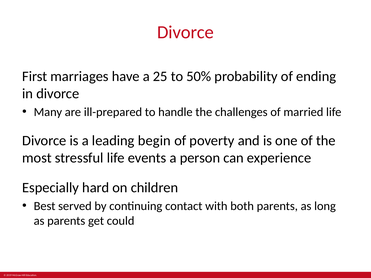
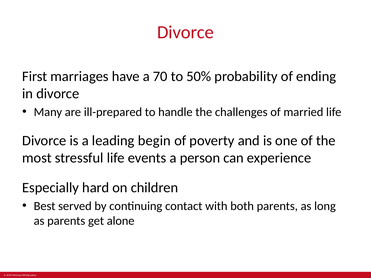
25: 25 -> 70 (160, 76)
could: could -> alone (121, 221)
